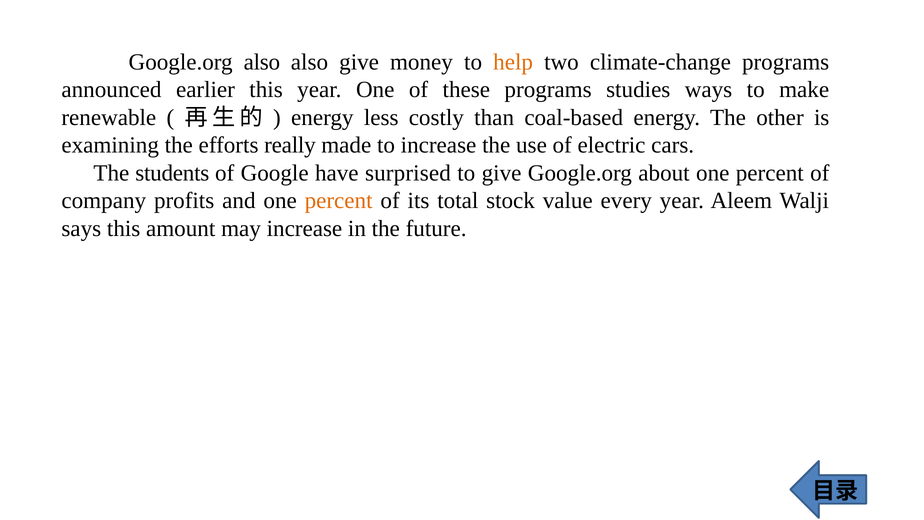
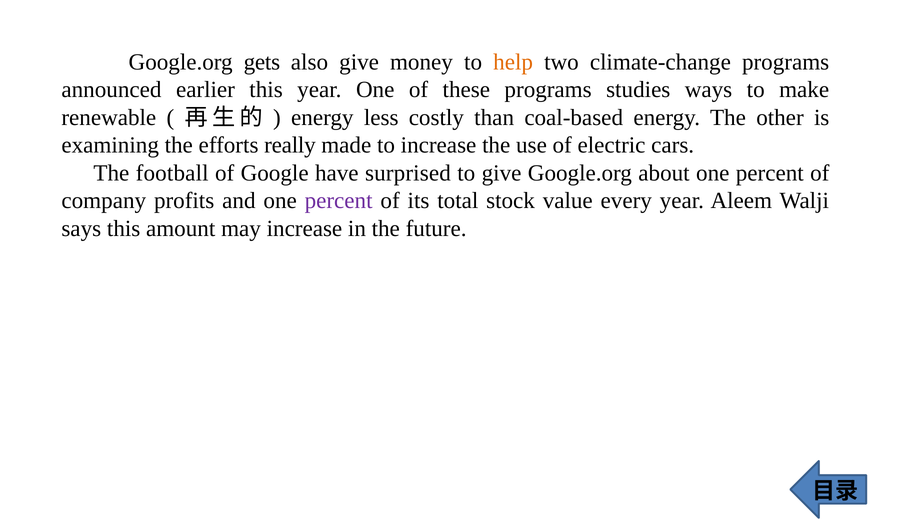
Google.org also: also -> gets (262, 62)
students: students -> football (172, 173)
percent colour: orange -> purple (339, 201)
